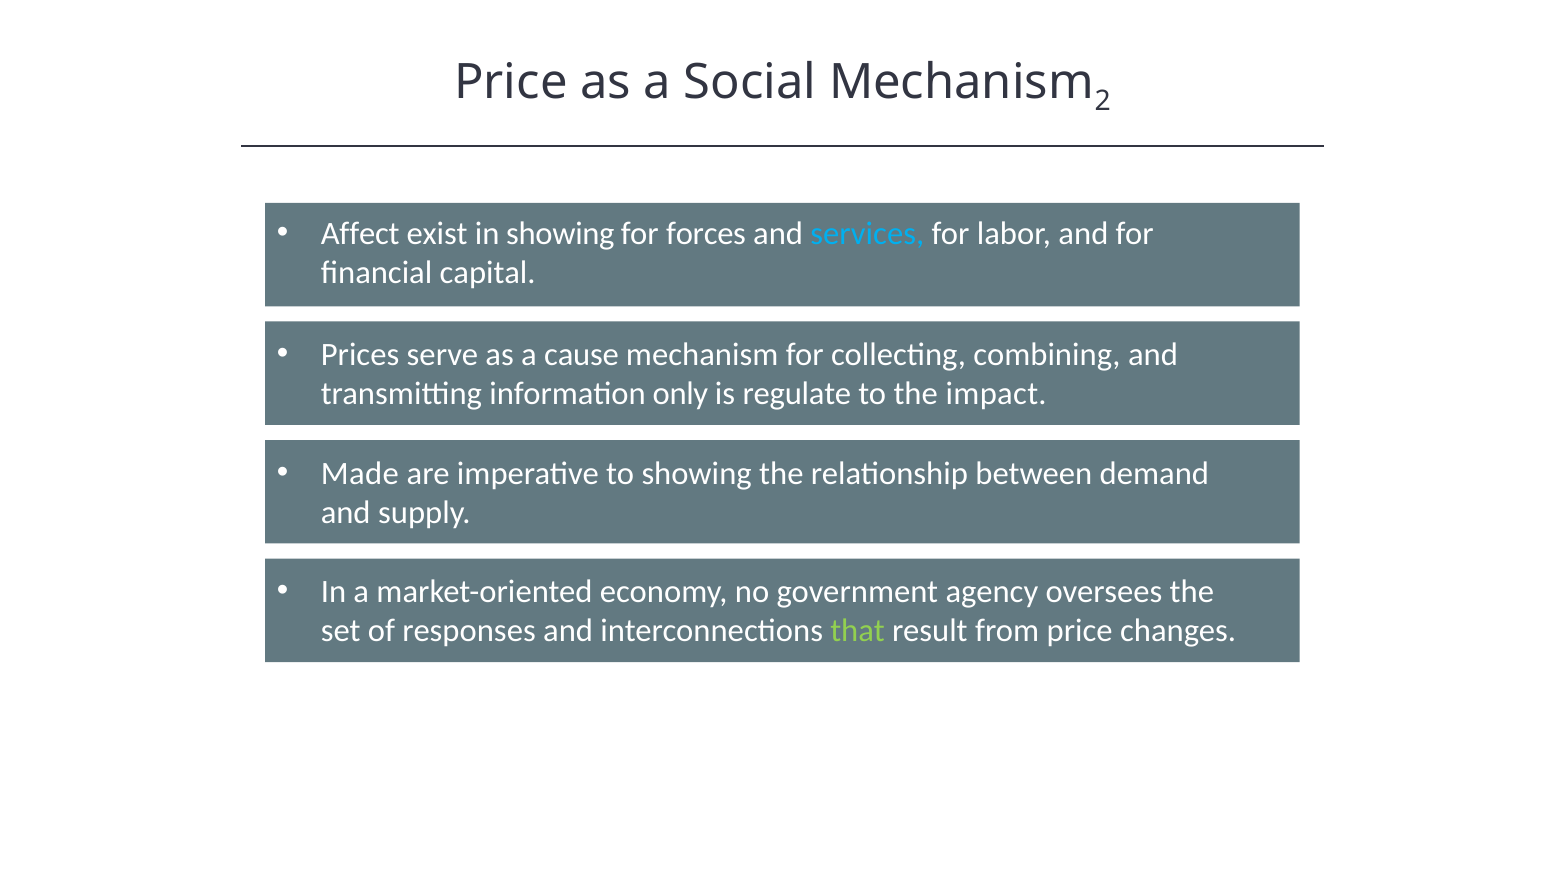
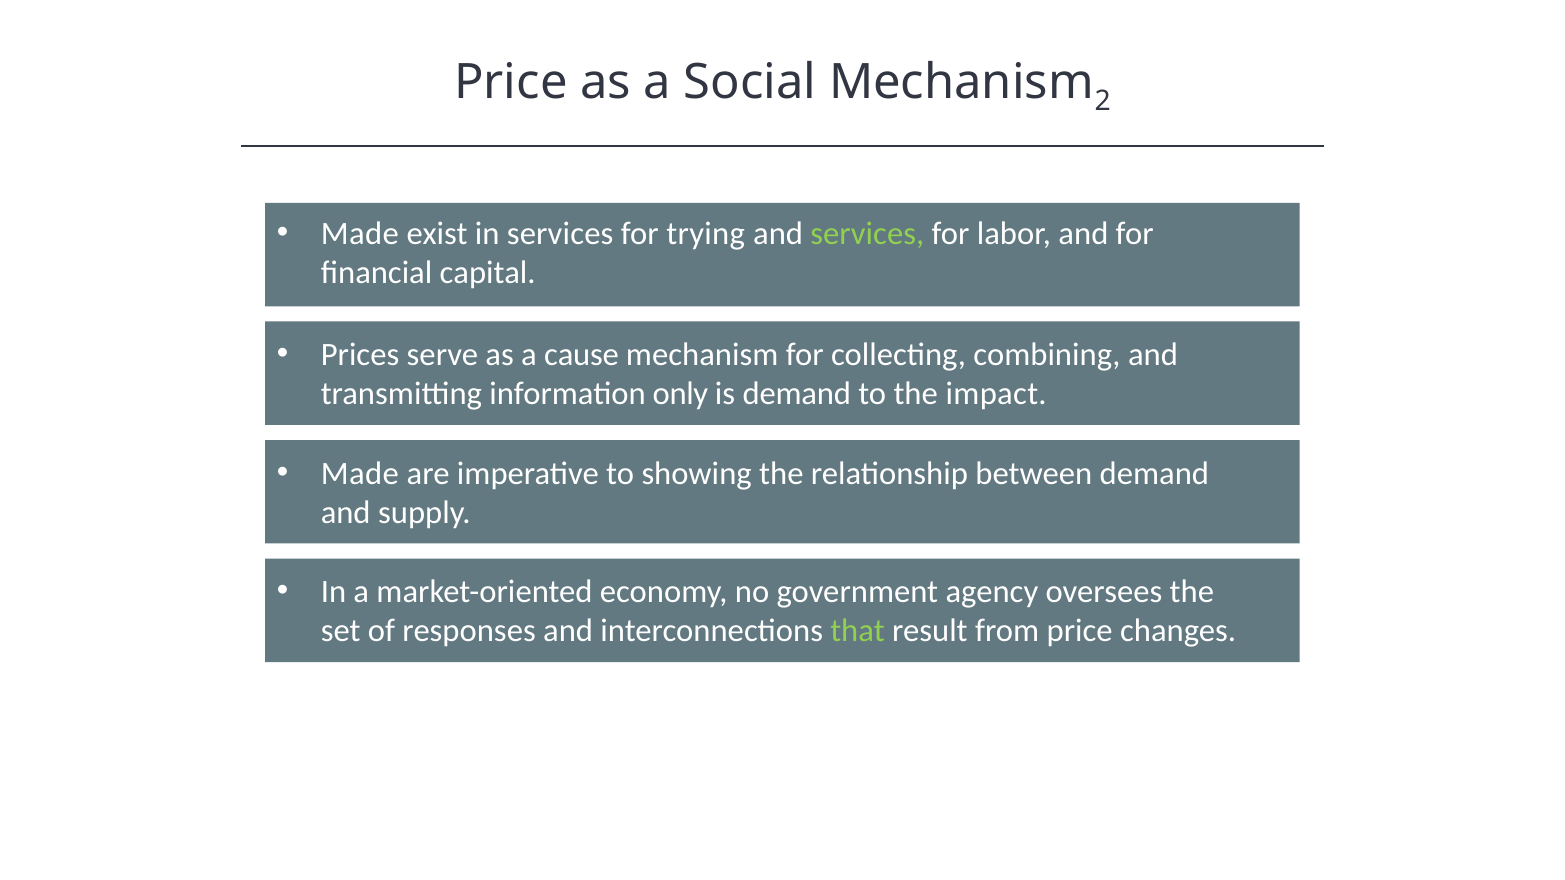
Affect: Affect -> Made (360, 234)
in showing: showing -> services (560, 234)
forces: forces -> trying (706, 234)
services colour: light blue -> light green (867, 234)
is regulate: regulate -> demand (797, 394)
